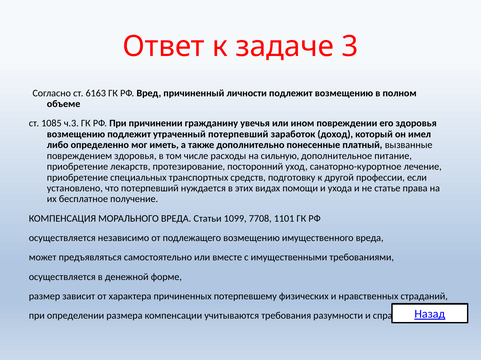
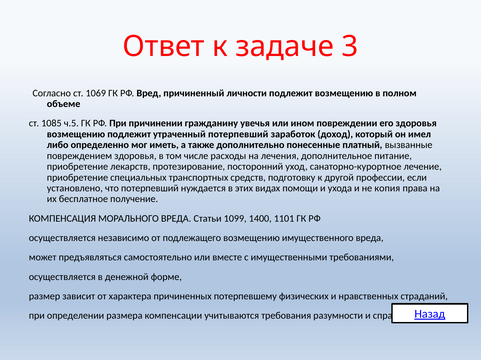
6163: 6163 -> 1069 (96, 93)
ч.3: ч.3 -> ч.5 (71, 124)
сильную: сильную -> лечения (280, 156)
статье: статье -> копия (387, 189)
7708: 7708 -> 1400 (260, 219)
